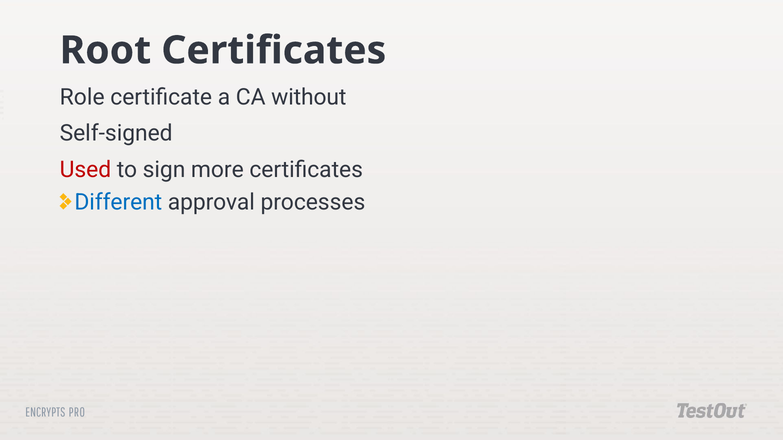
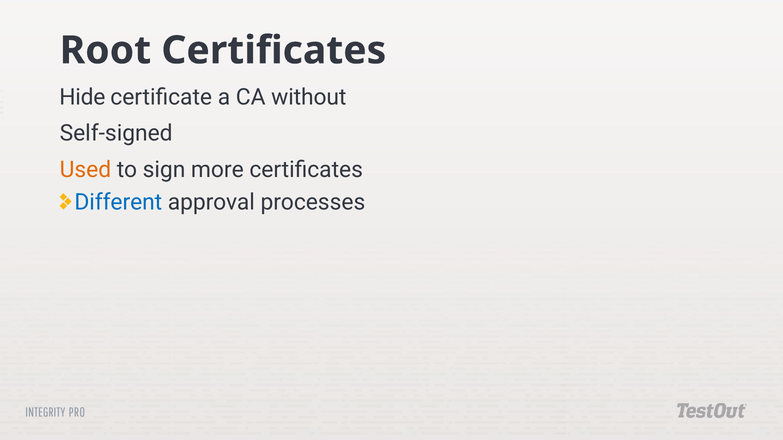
Role: Role -> Hide (82, 97)
Used colour: red -> orange (85, 170)
ENCRYPTS: ENCRYPTS -> INTEGRITY (45, 413)
